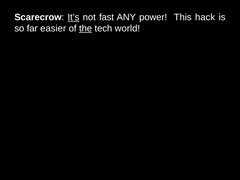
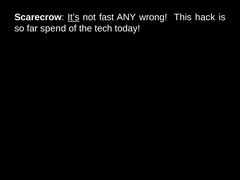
power: power -> wrong (153, 17)
easier: easier -> spend (53, 28)
the underline: present -> none (86, 28)
world: world -> today (127, 28)
